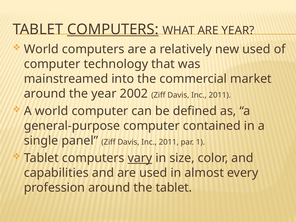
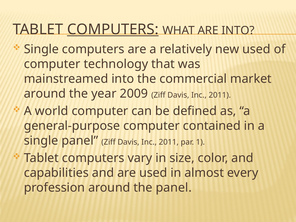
ARE YEAR: YEAR -> INTO (238, 30)
World: World -> Single (41, 49)
2002: 2002 -> 2009 (134, 94)
vary underline: present -> none (140, 158)
the tablet: tablet -> panel (174, 188)
